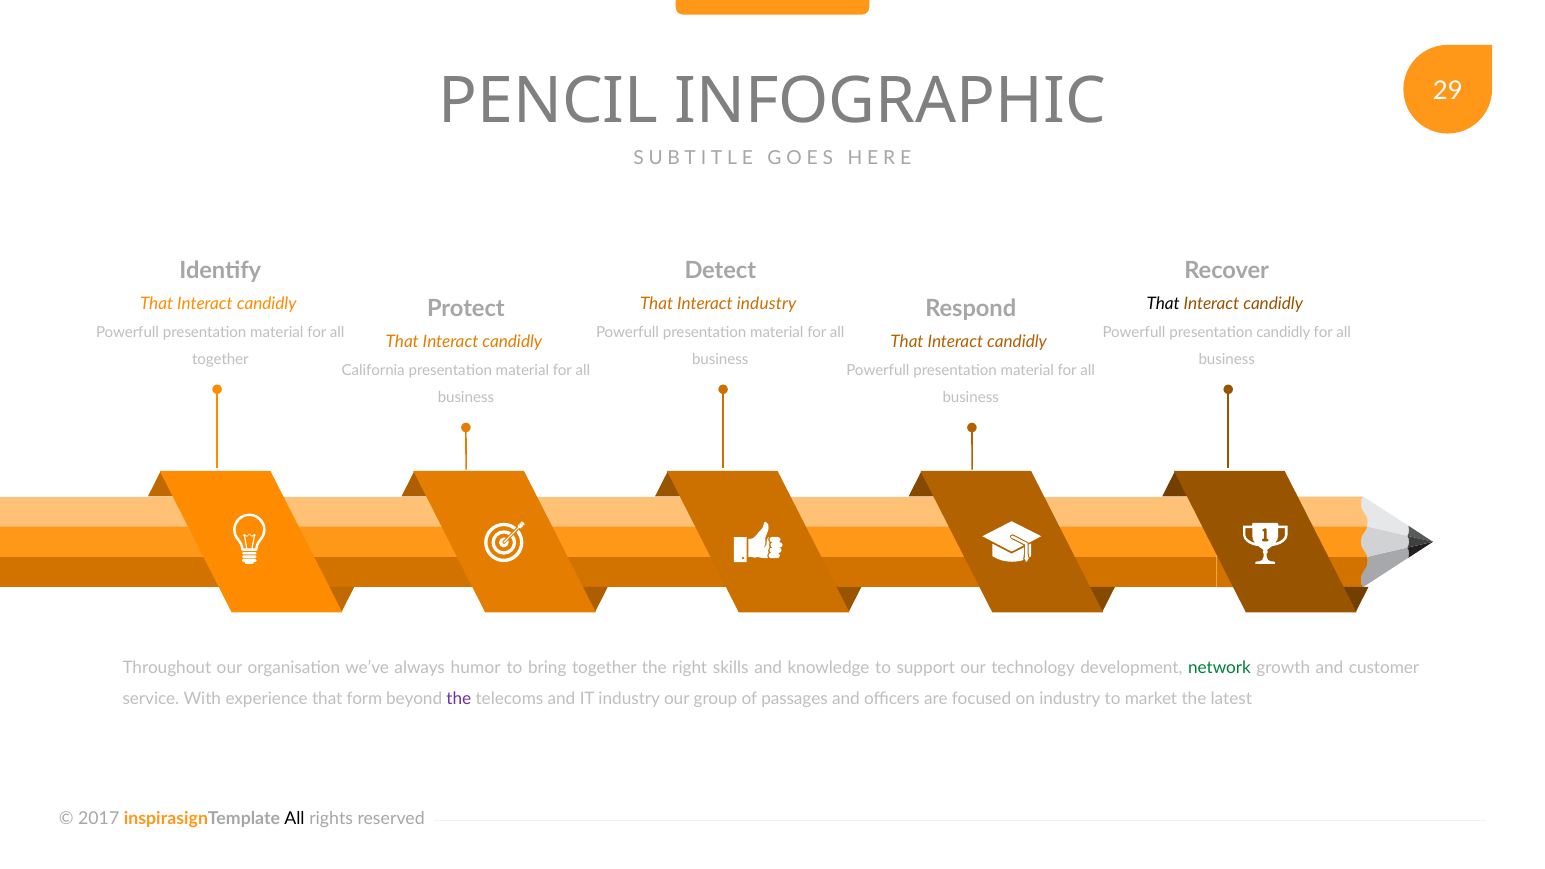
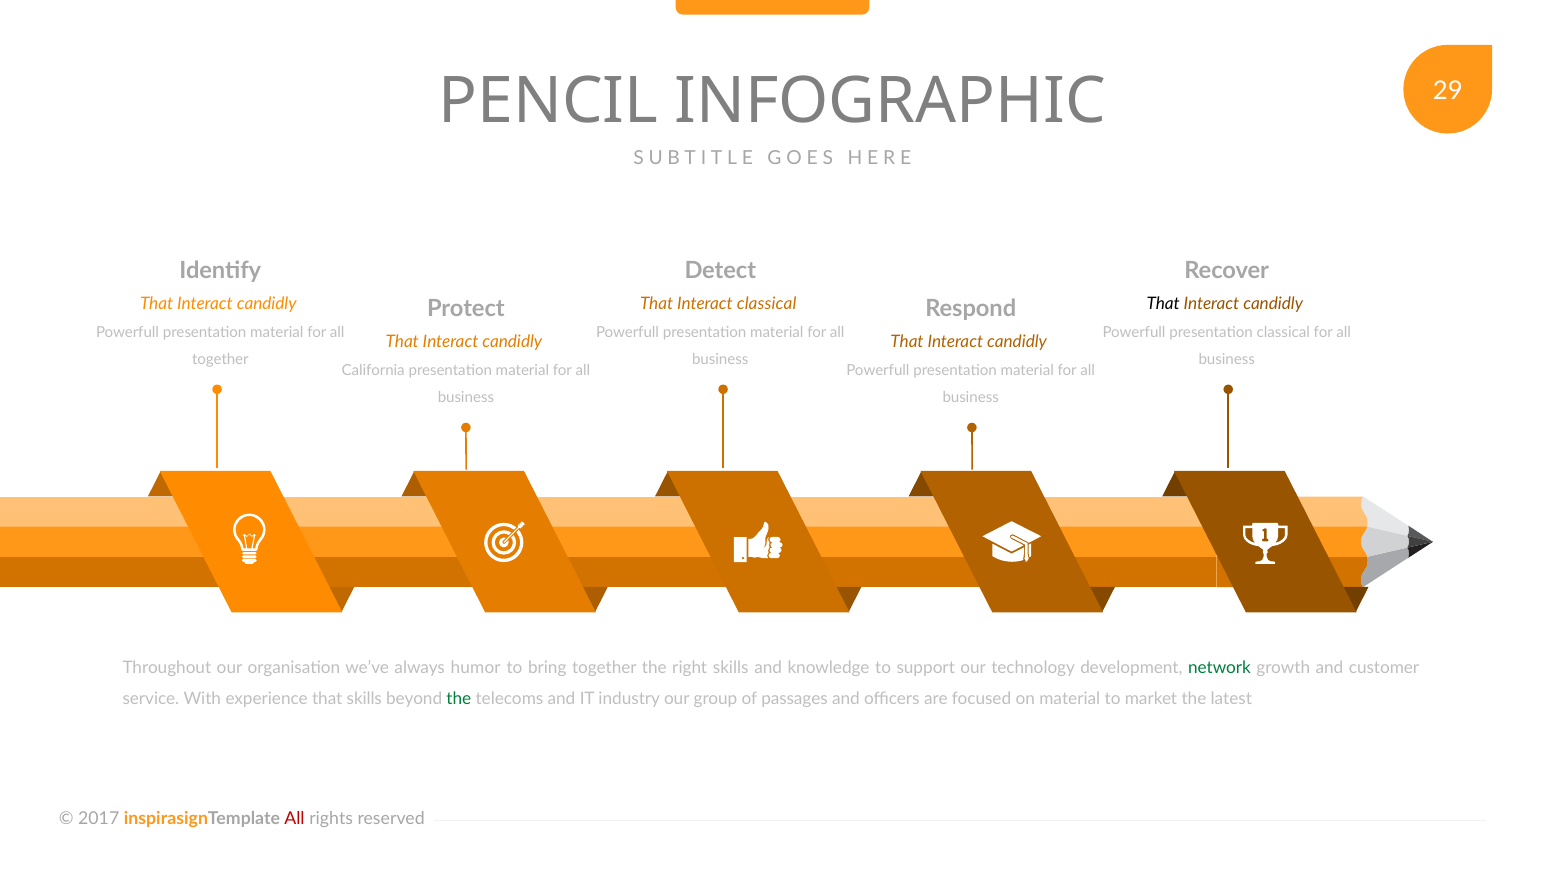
Interact industry: industry -> classical (767, 304)
presentation candidly: candidly -> classical (1283, 332)
that form: form -> skills (364, 699)
the colour: purple -> green (459, 699)
on industry: industry -> material (1070, 699)
All colour: black -> red (295, 819)
